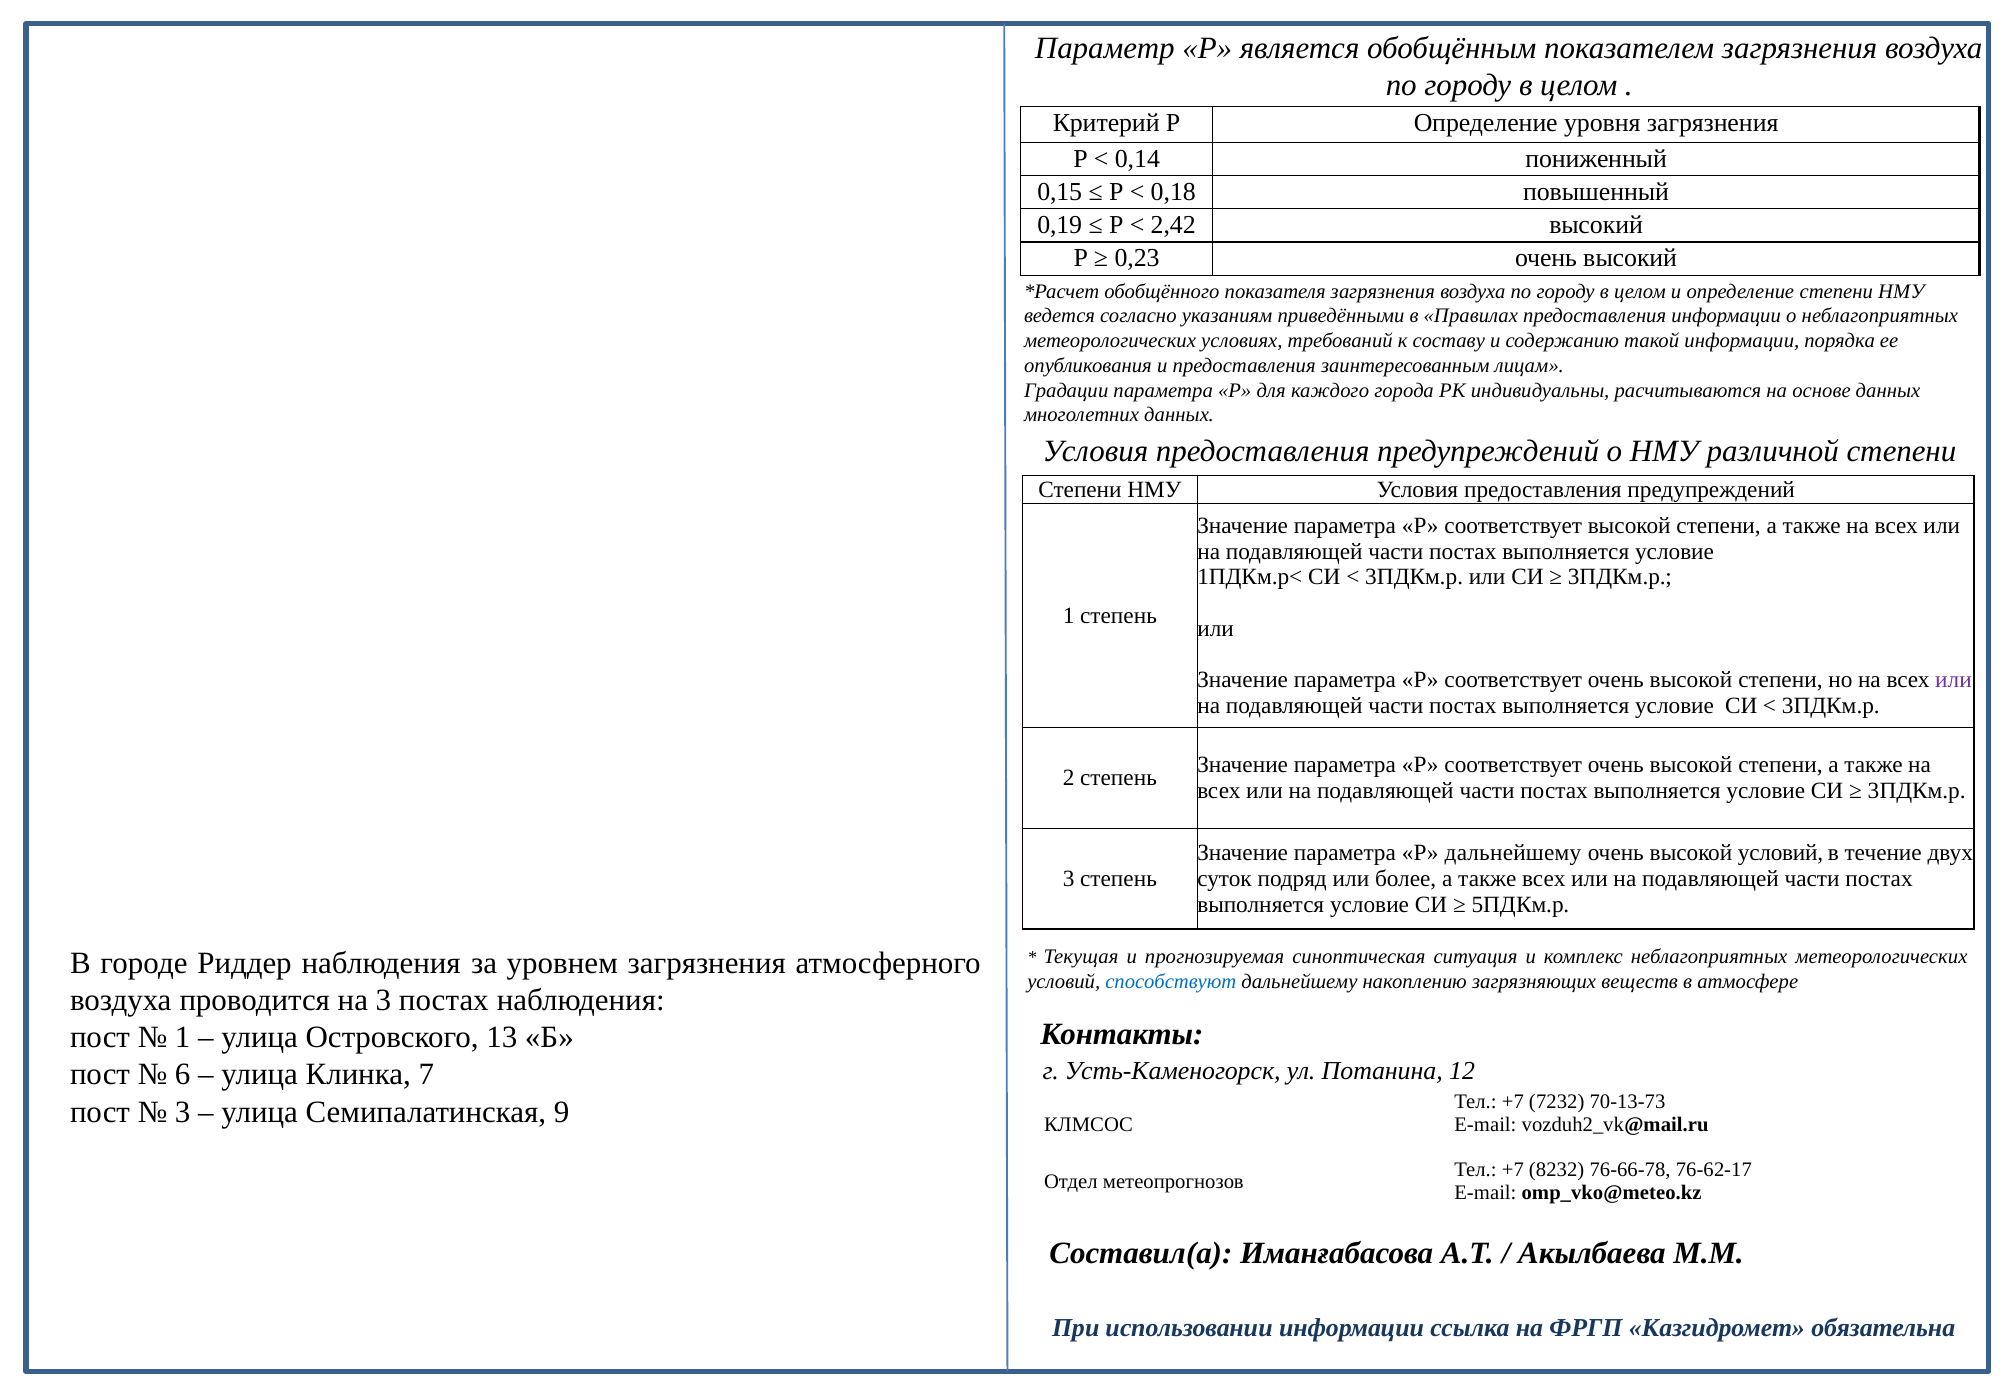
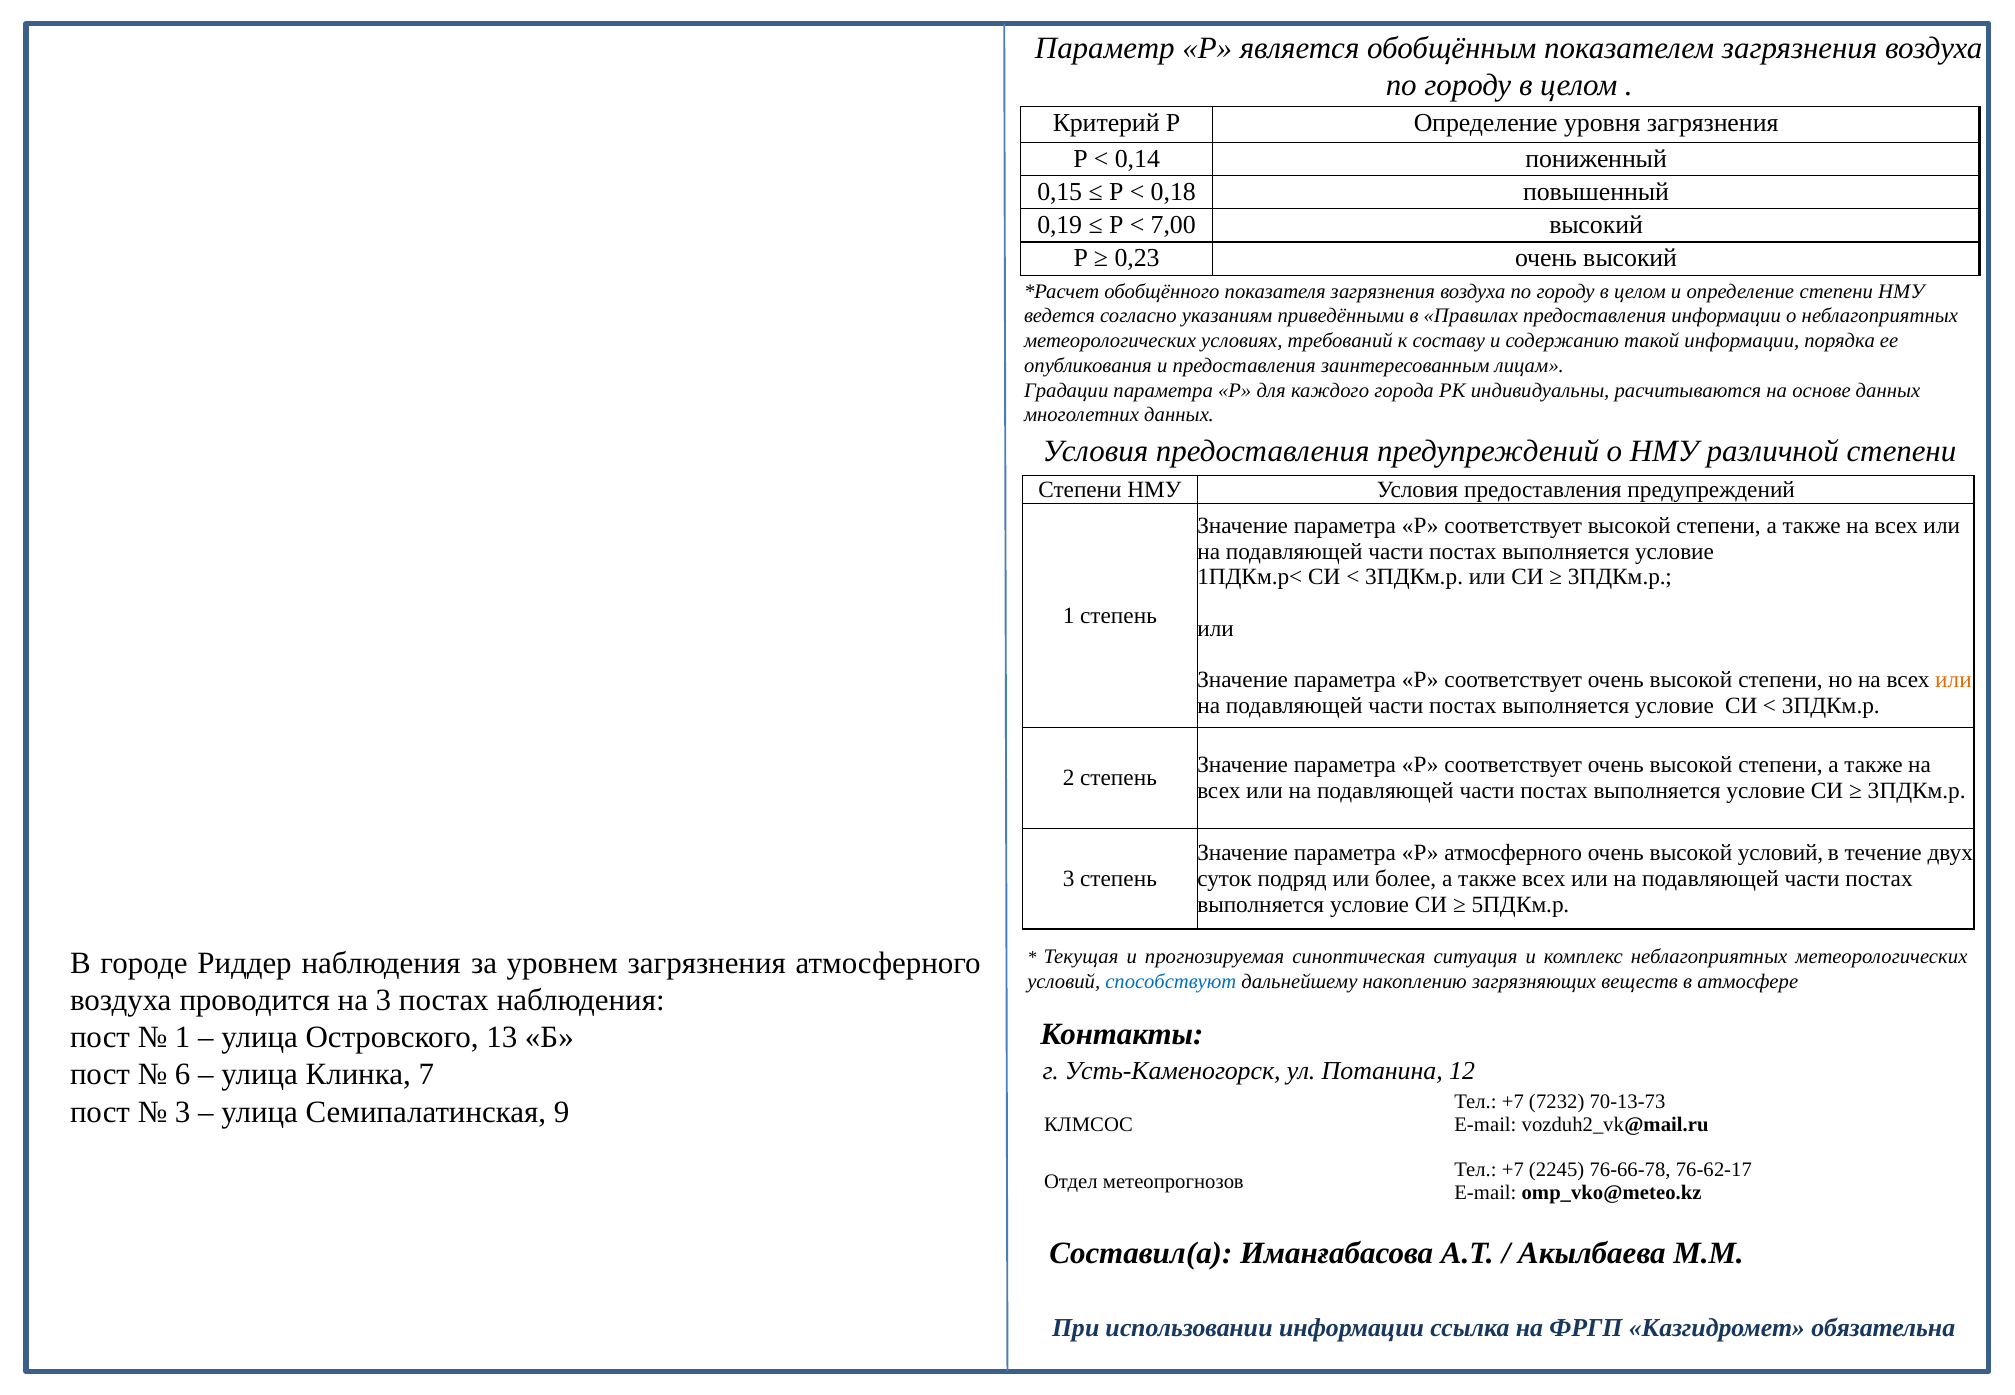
2,42: 2,42 -> 7,00 (1173, 225)
или colour: purple -> orange (1954, 680)
Р дальнейшему: дальнейшему -> атмосферного (1513, 853)
8232: 8232 -> 2245 (1557, 1170)
